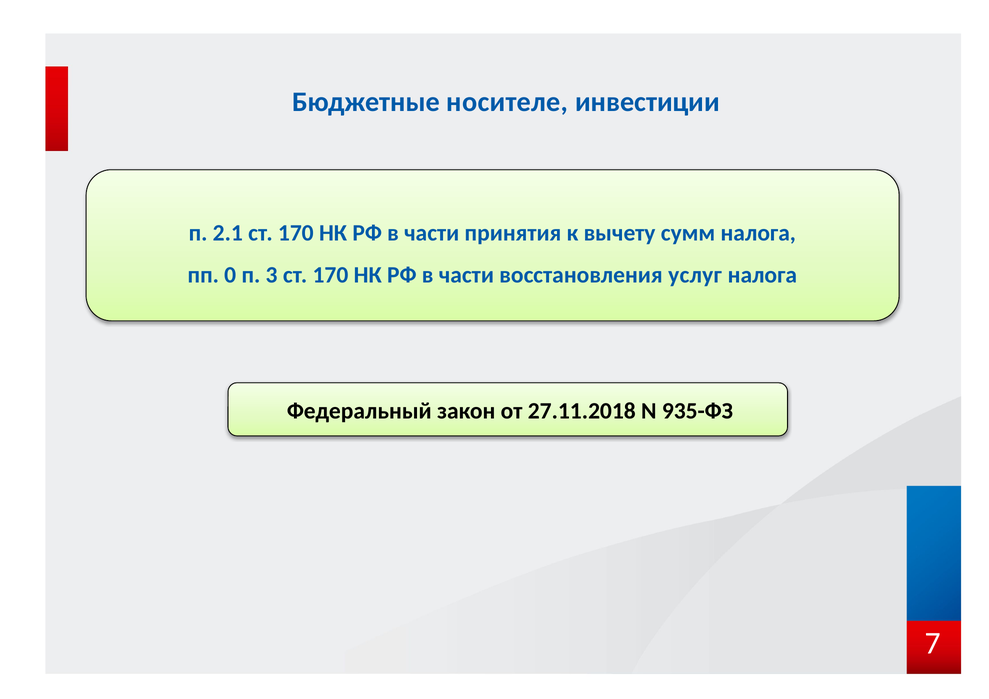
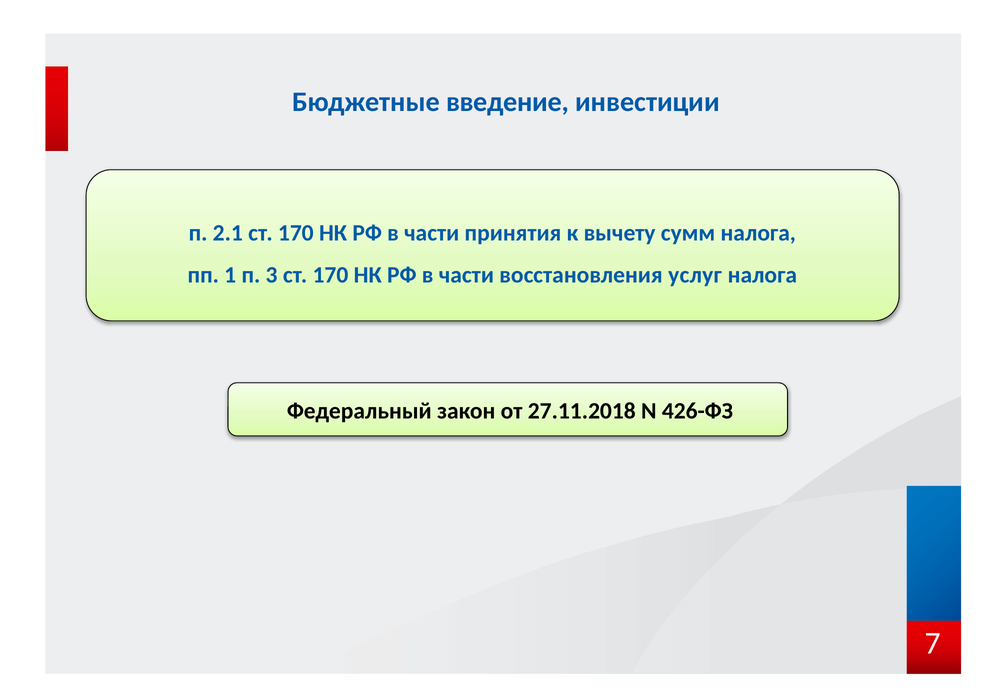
носителе: носителе -> введение (508, 102)
0: 0 -> 1 (230, 275)
935-ФЗ: 935-ФЗ -> 426-ФЗ (697, 411)
